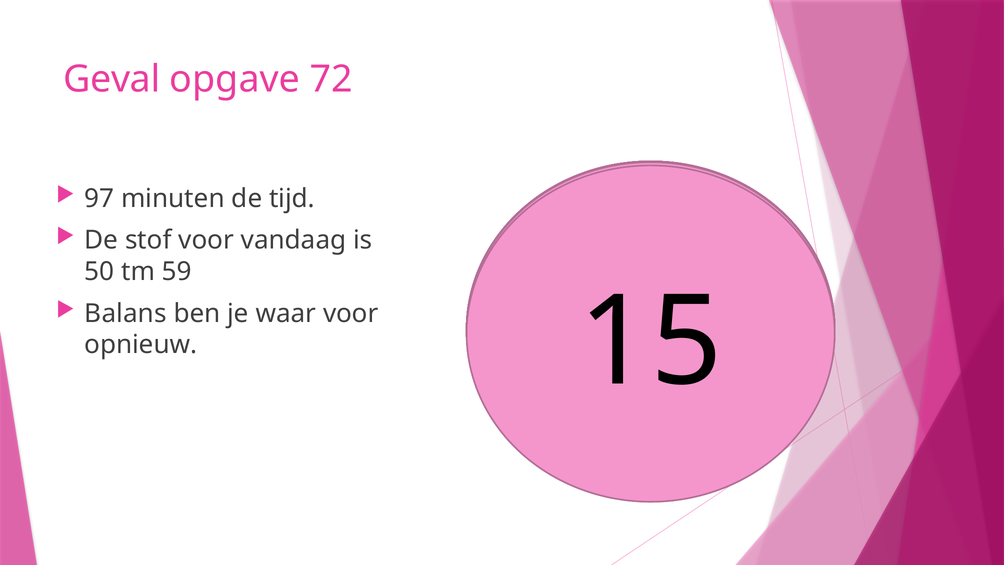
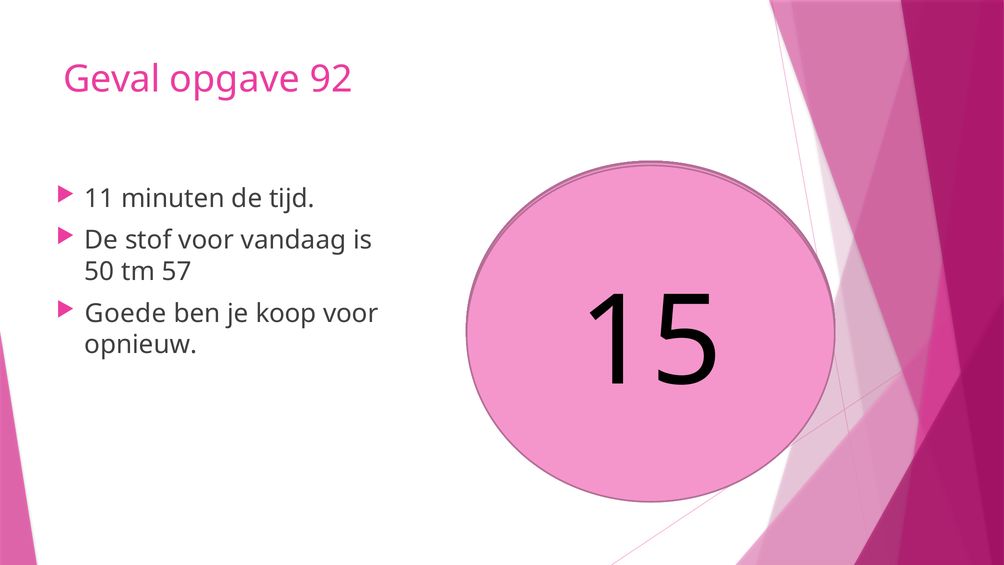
72: 72 -> 92 (331, 79)
97: 97 -> 11 (99, 198)
59: 59 -> 57 (177, 271)
Balans: Balans -> Goede (126, 313)
waar: waar -> koop (286, 313)
